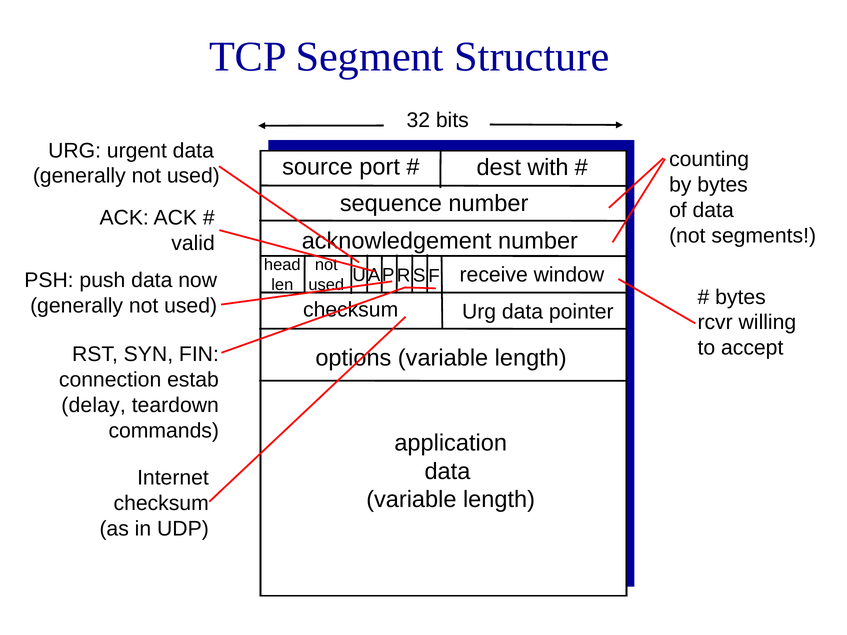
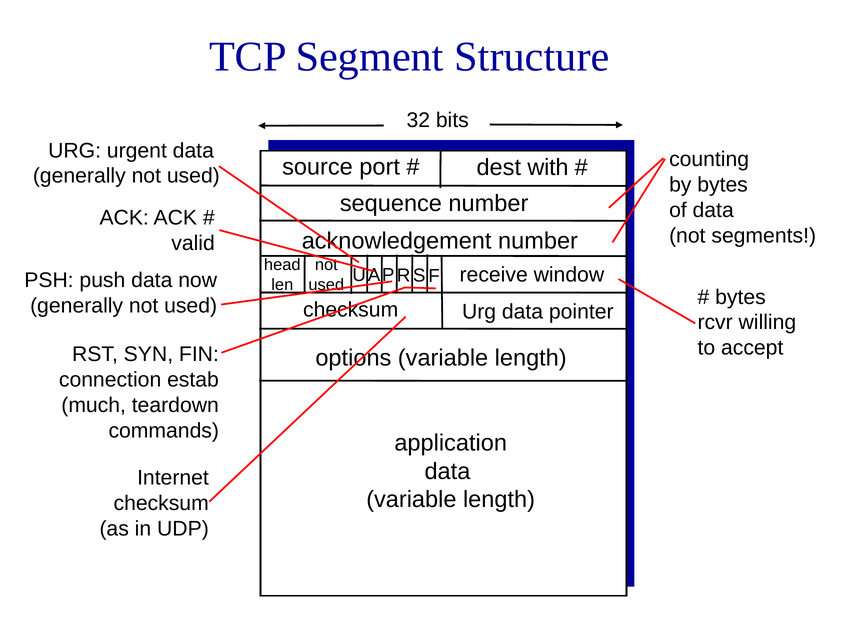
delay: delay -> much (94, 405)
